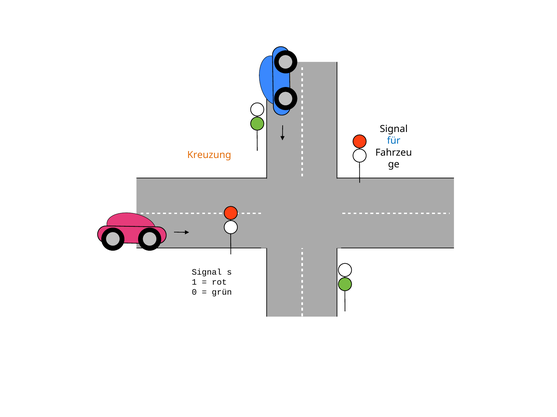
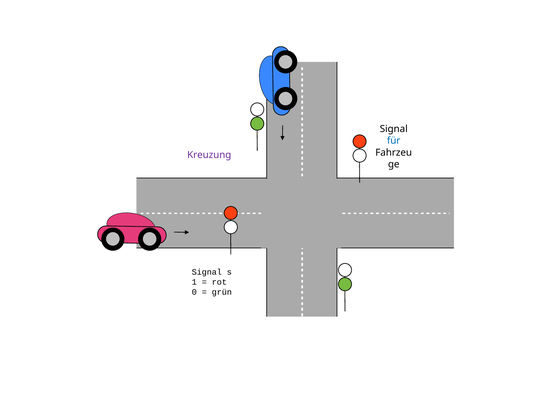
Kreuzung colour: orange -> purple (209, 155)
